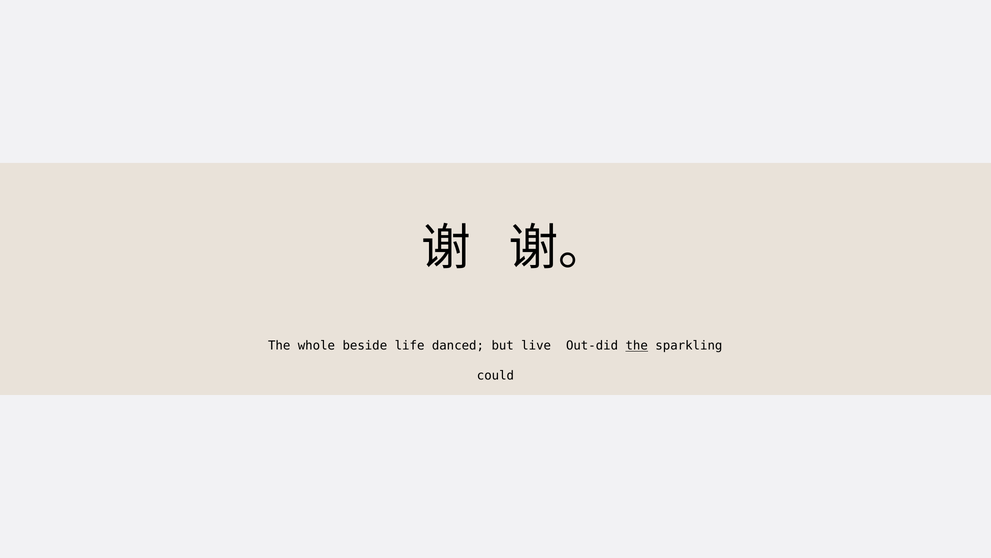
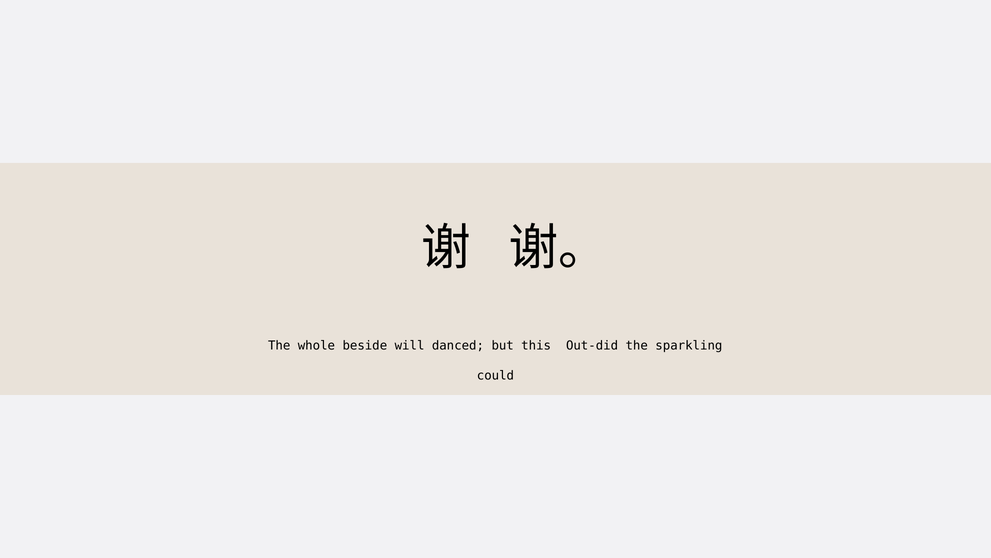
life: life -> will (410, 345)
live: live -> this (536, 345)
the underline: present -> none (637, 345)
